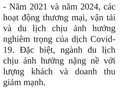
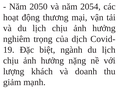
2021: 2021 -> 2050 (39, 7)
2024: 2024 -> 2054 (91, 7)
